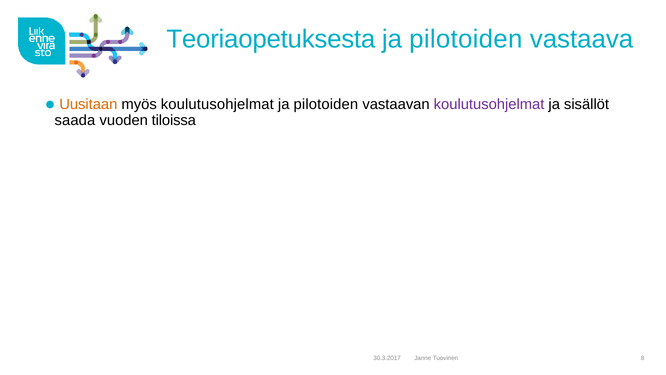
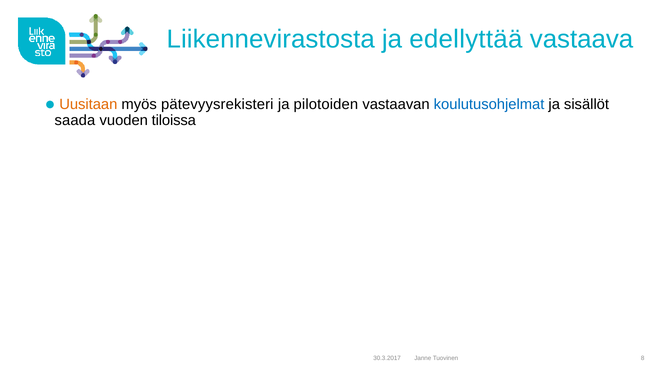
Teoriaopetuksesta: Teoriaopetuksesta -> Liikennevirastosta (271, 39)
pilotoiden: pilotoiden -> edellyttää (466, 39)
myös koulutusohjelmat: koulutusohjelmat -> pätevyysrekisteri (217, 104)
koulutusohjelmat colour: purple -> blue (489, 104)
